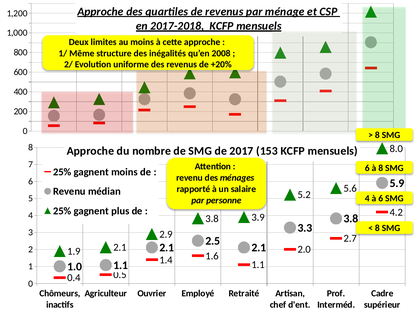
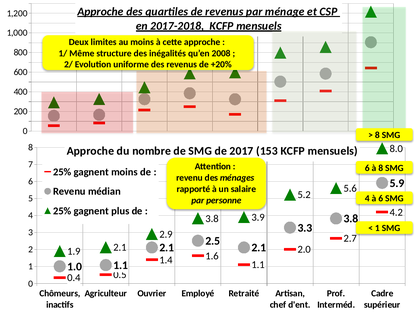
8: 8 -> 1 (377, 228)
